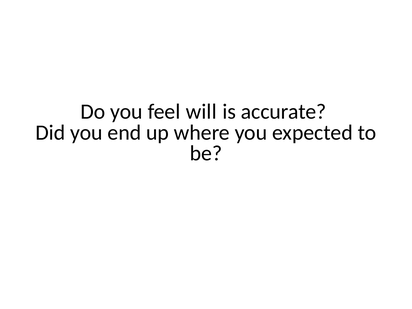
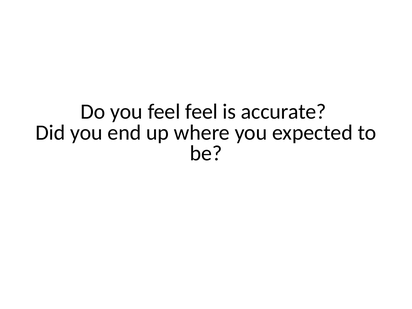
feel will: will -> feel (201, 112)
